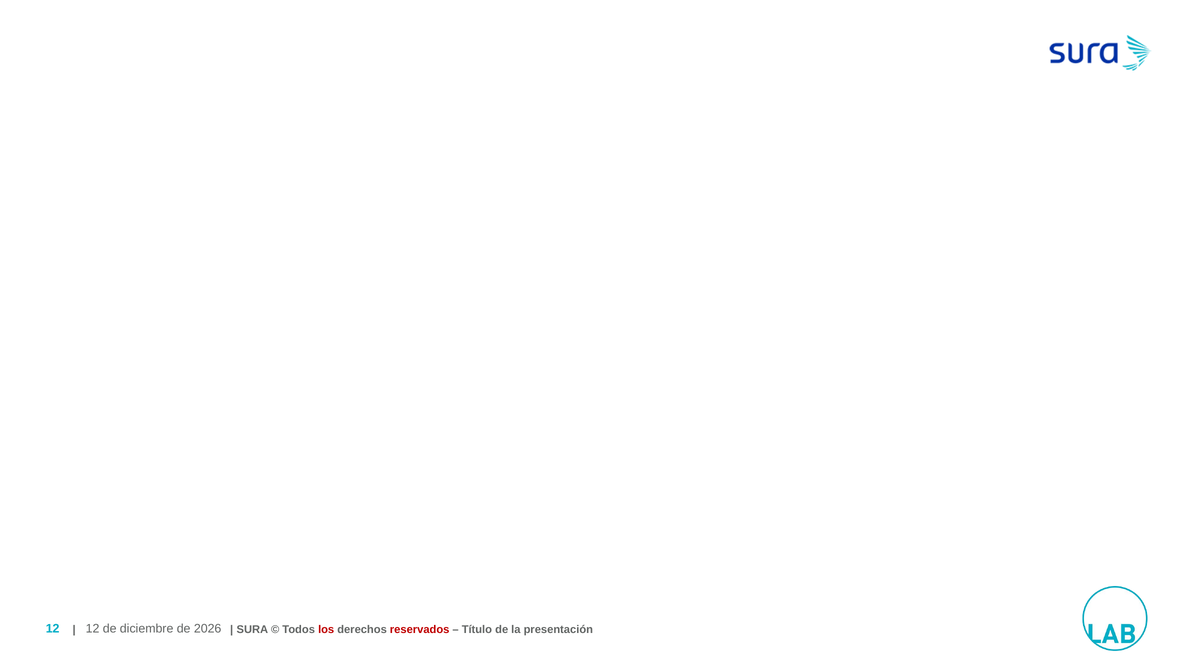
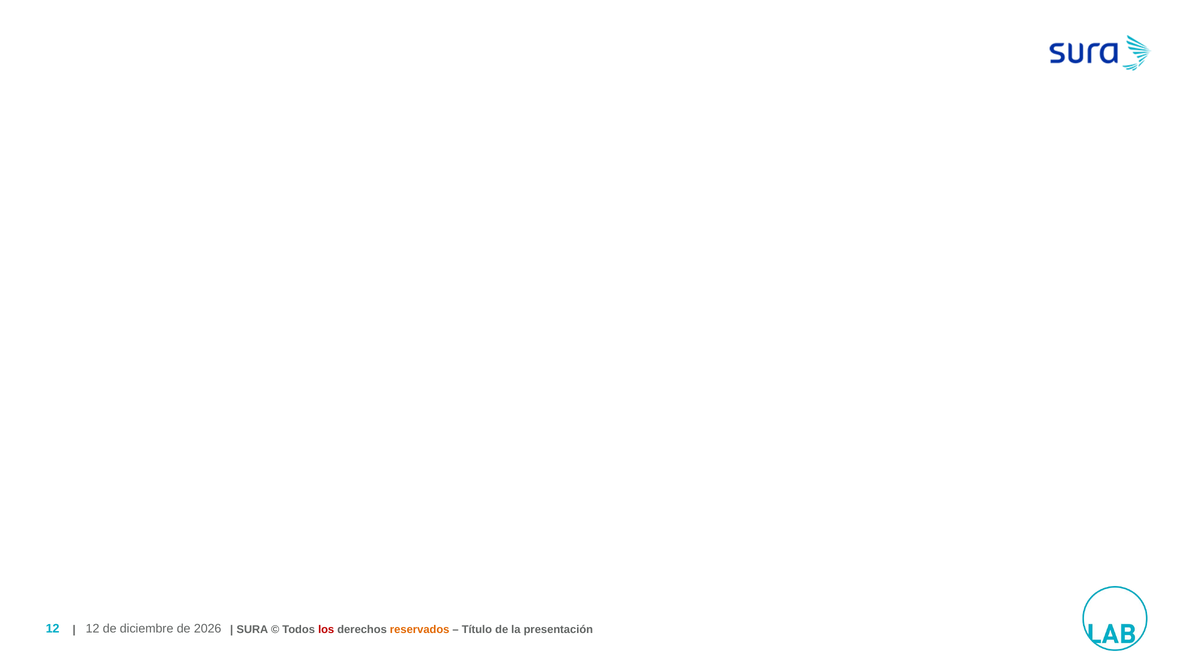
reservados colour: red -> orange (420, 630)
